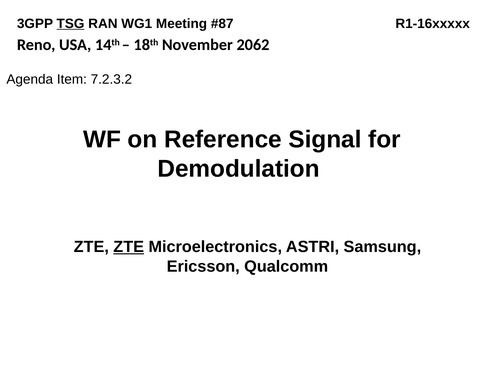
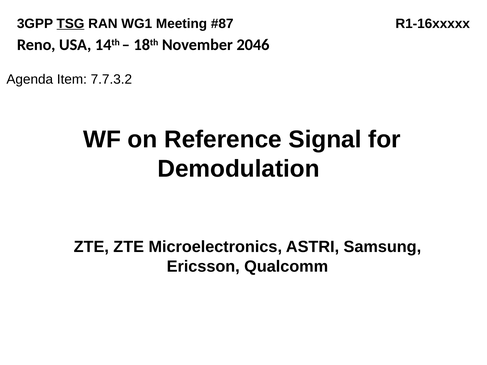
2062: 2062 -> 2046 (253, 45)
7.2.3.2: 7.2.3.2 -> 7.7.3.2 (111, 80)
ZTE underline: present -> none (129, 247)
